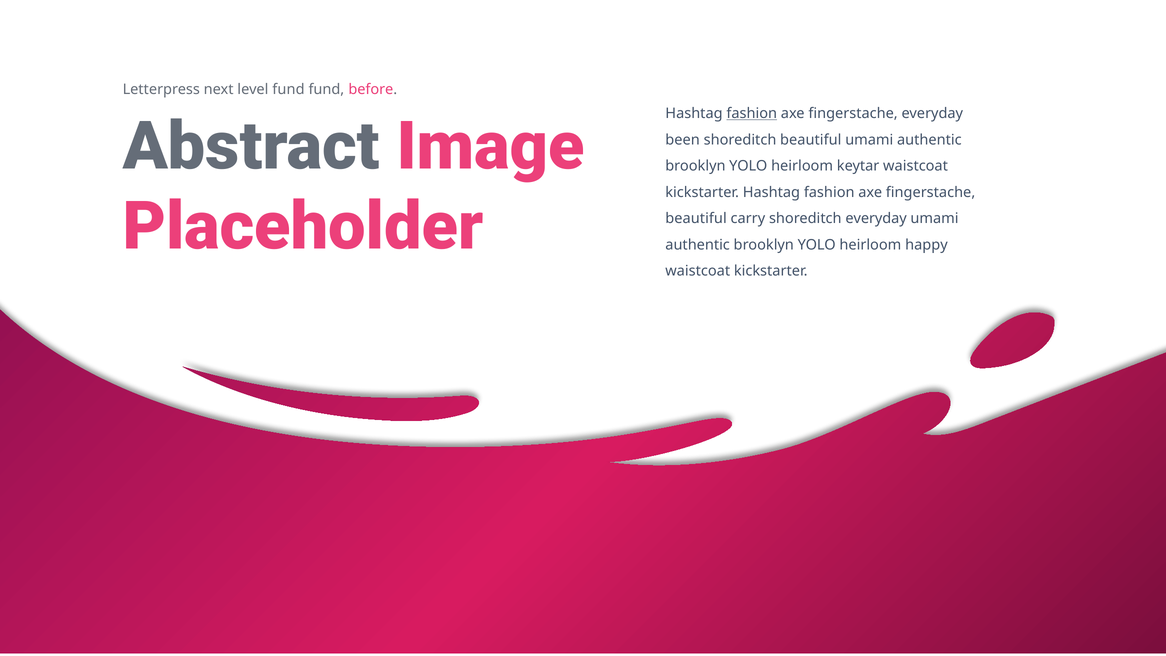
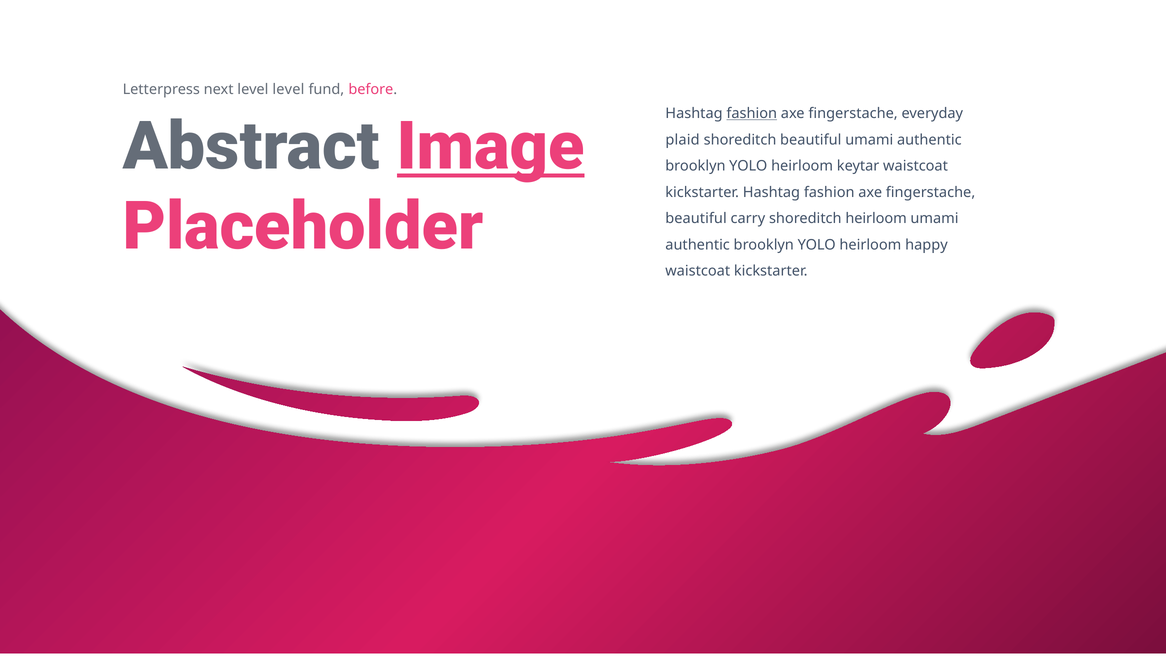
level fund: fund -> level (288, 90)
Image underline: none -> present (491, 147)
been: been -> plaid (683, 140)
shoreditch everyday: everyday -> heirloom (876, 218)
